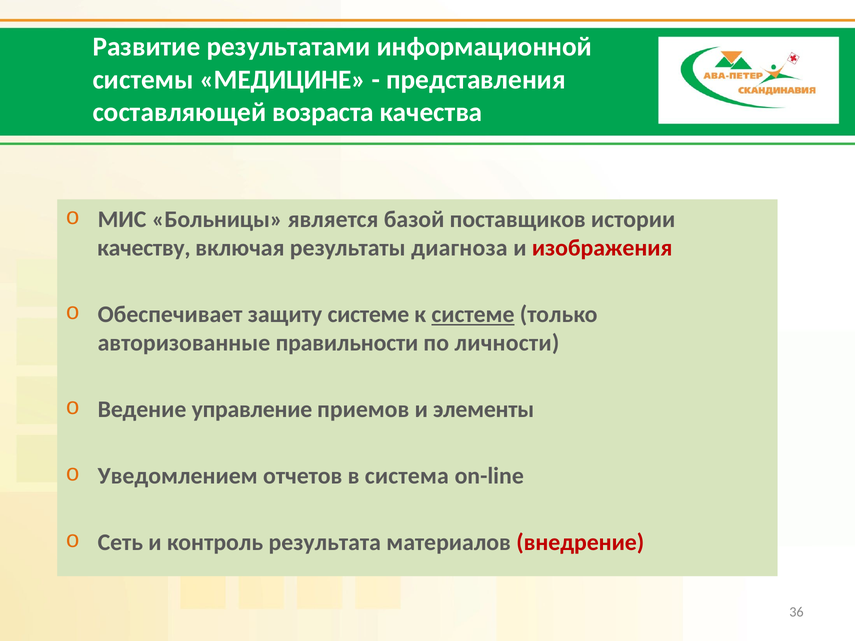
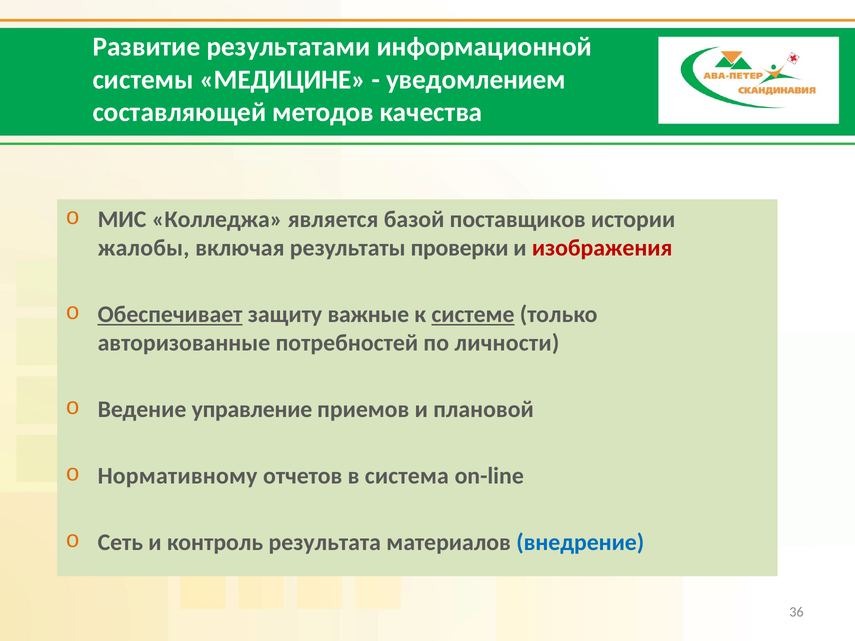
представления: представления -> уведомлением (476, 80)
возраста: возраста -> методов (323, 112)
Больницы: Больницы -> Колледжа (217, 220)
качеству: качеству -> жалобы (144, 248)
диагноза: диагноза -> проверки (460, 248)
Обеспечивает underline: none -> present (170, 315)
защиту системе: системе -> важные (368, 315)
правильности: правильности -> потребностей (347, 343)
элементы: элементы -> плановой (484, 410)
Уведомлением: Уведомлением -> Нормативному (178, 476)
внедрение colour: red -> blue (580, 543)
